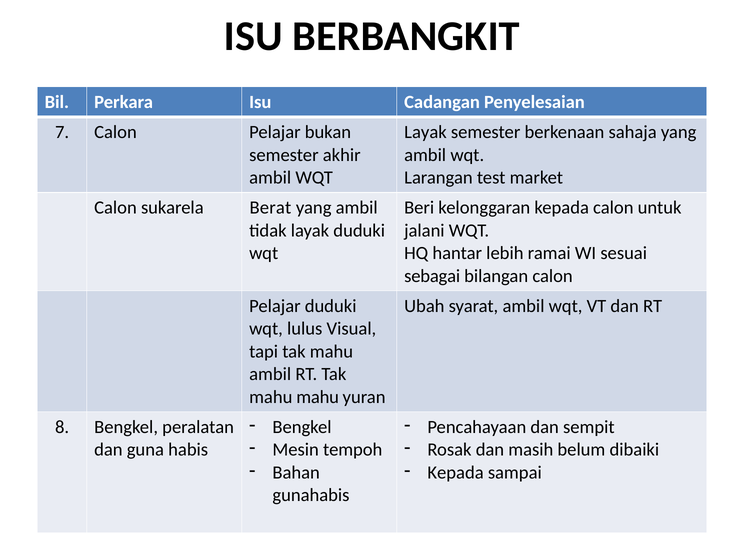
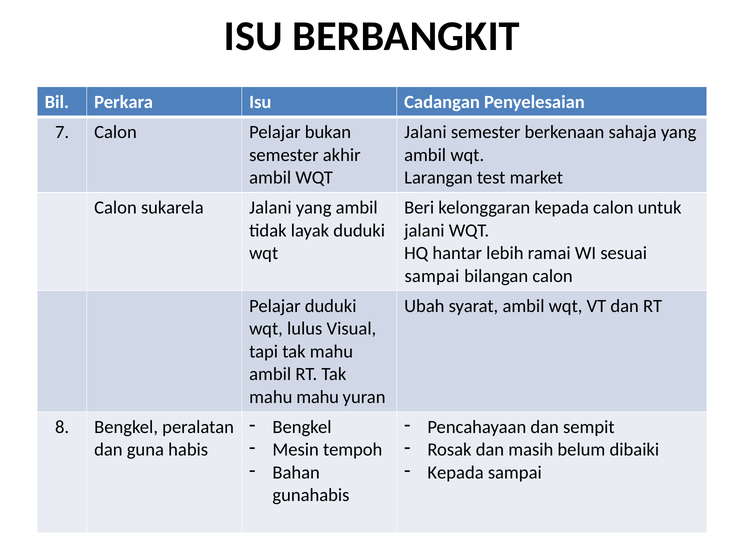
Layak: Layak -> Jalani (425, 132)
sukarela Berat: Berat -> Jalani (270, 208)
sebagai: sebagai -> sampai (432, 276)
